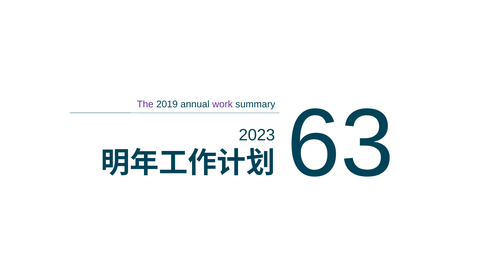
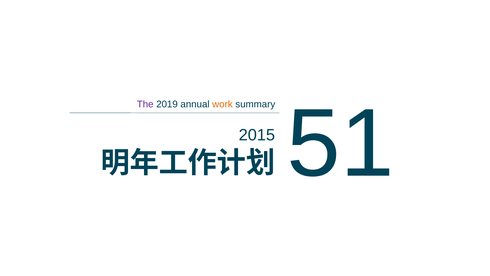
work colour: purple -> orange (222, 104)
63: 63 -> 51 (340, 144)
2023: 2023 -> 2015 (257, 135)
